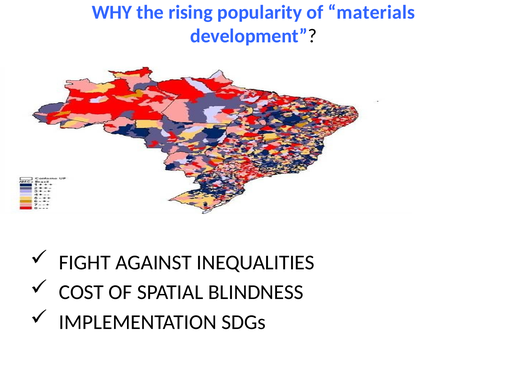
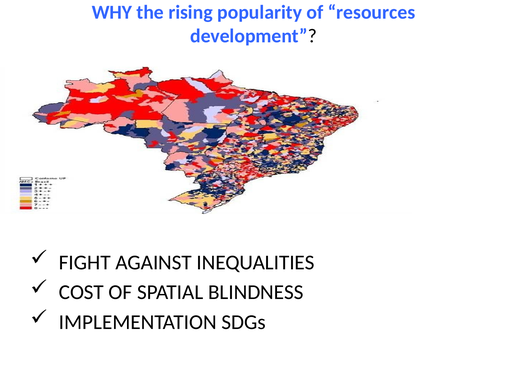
materials: materials -> resources (371, 12)
